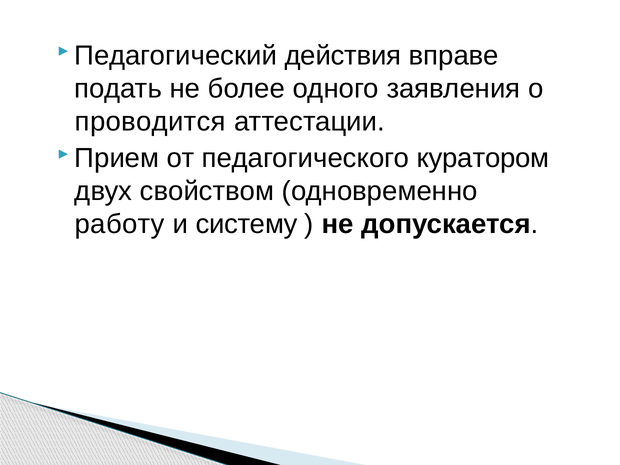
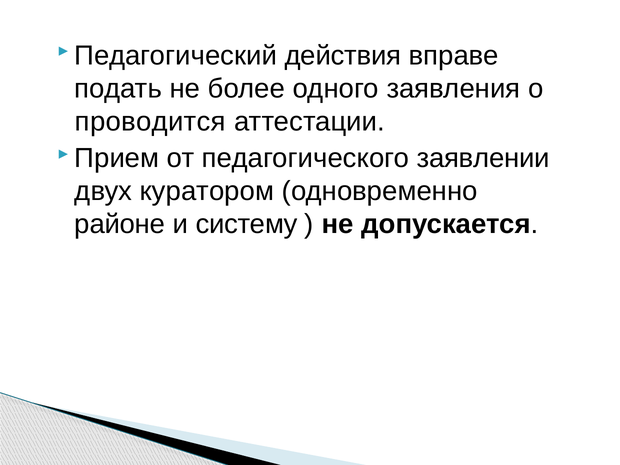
куратором: куратором -> заявлении (483, 158)
свойством: свойством -> куратором (207, 191)
работу: работу -> районе (120, 224)
